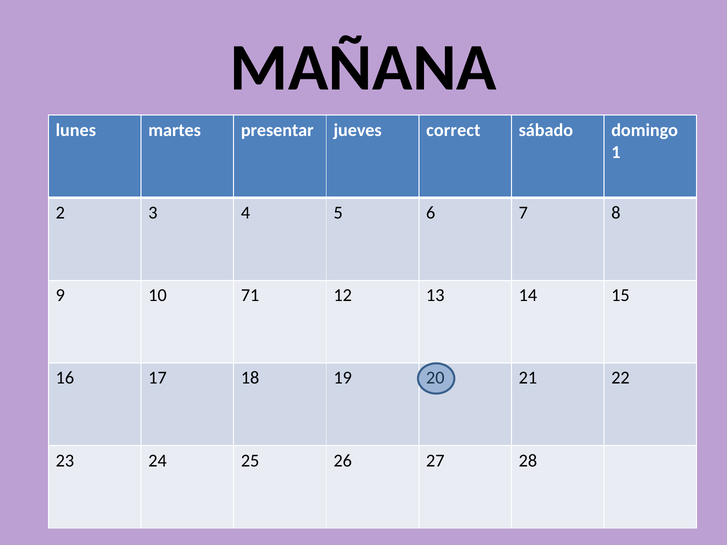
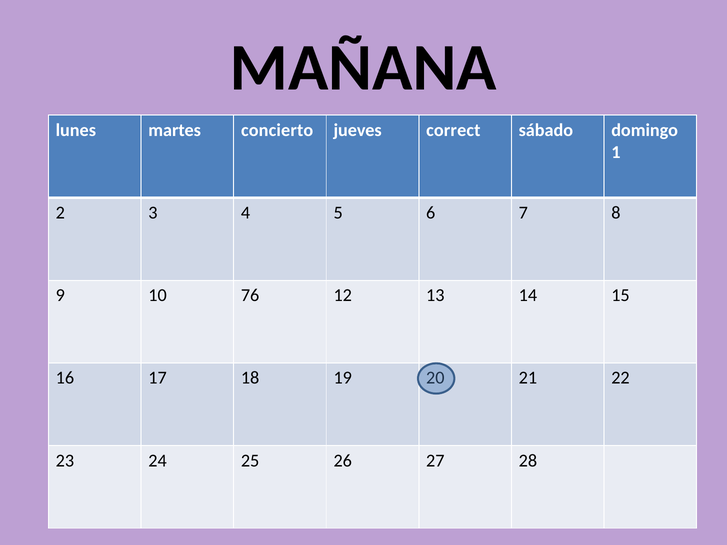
presentar: presentar -> concierto (277, 130)
71: 71 -> 76 (250, 295)
